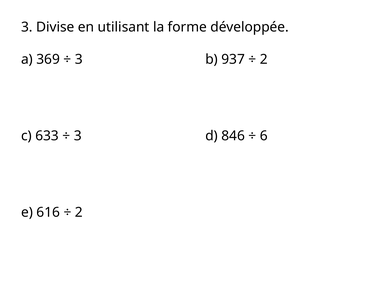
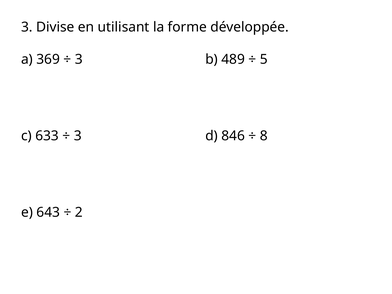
937: 937 -> 489 (233, 59)
2: 2 -> 5 (264, 59)
6: 6 -> 8 (264, 136)
616: 616 -> 643 (48, 212)
